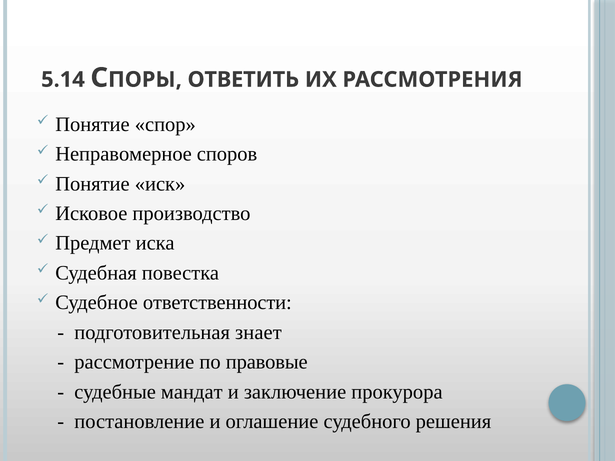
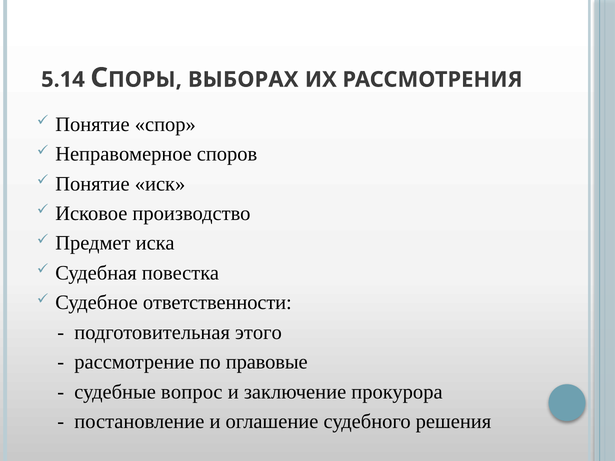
ОТВЕТИТЬ: ОТВЕТИТЬ -> ВЫБОРАХ (243, 80)
знает: знает -> этого (258, 333)
мандат: мандат -> вопрос (192, 392)
